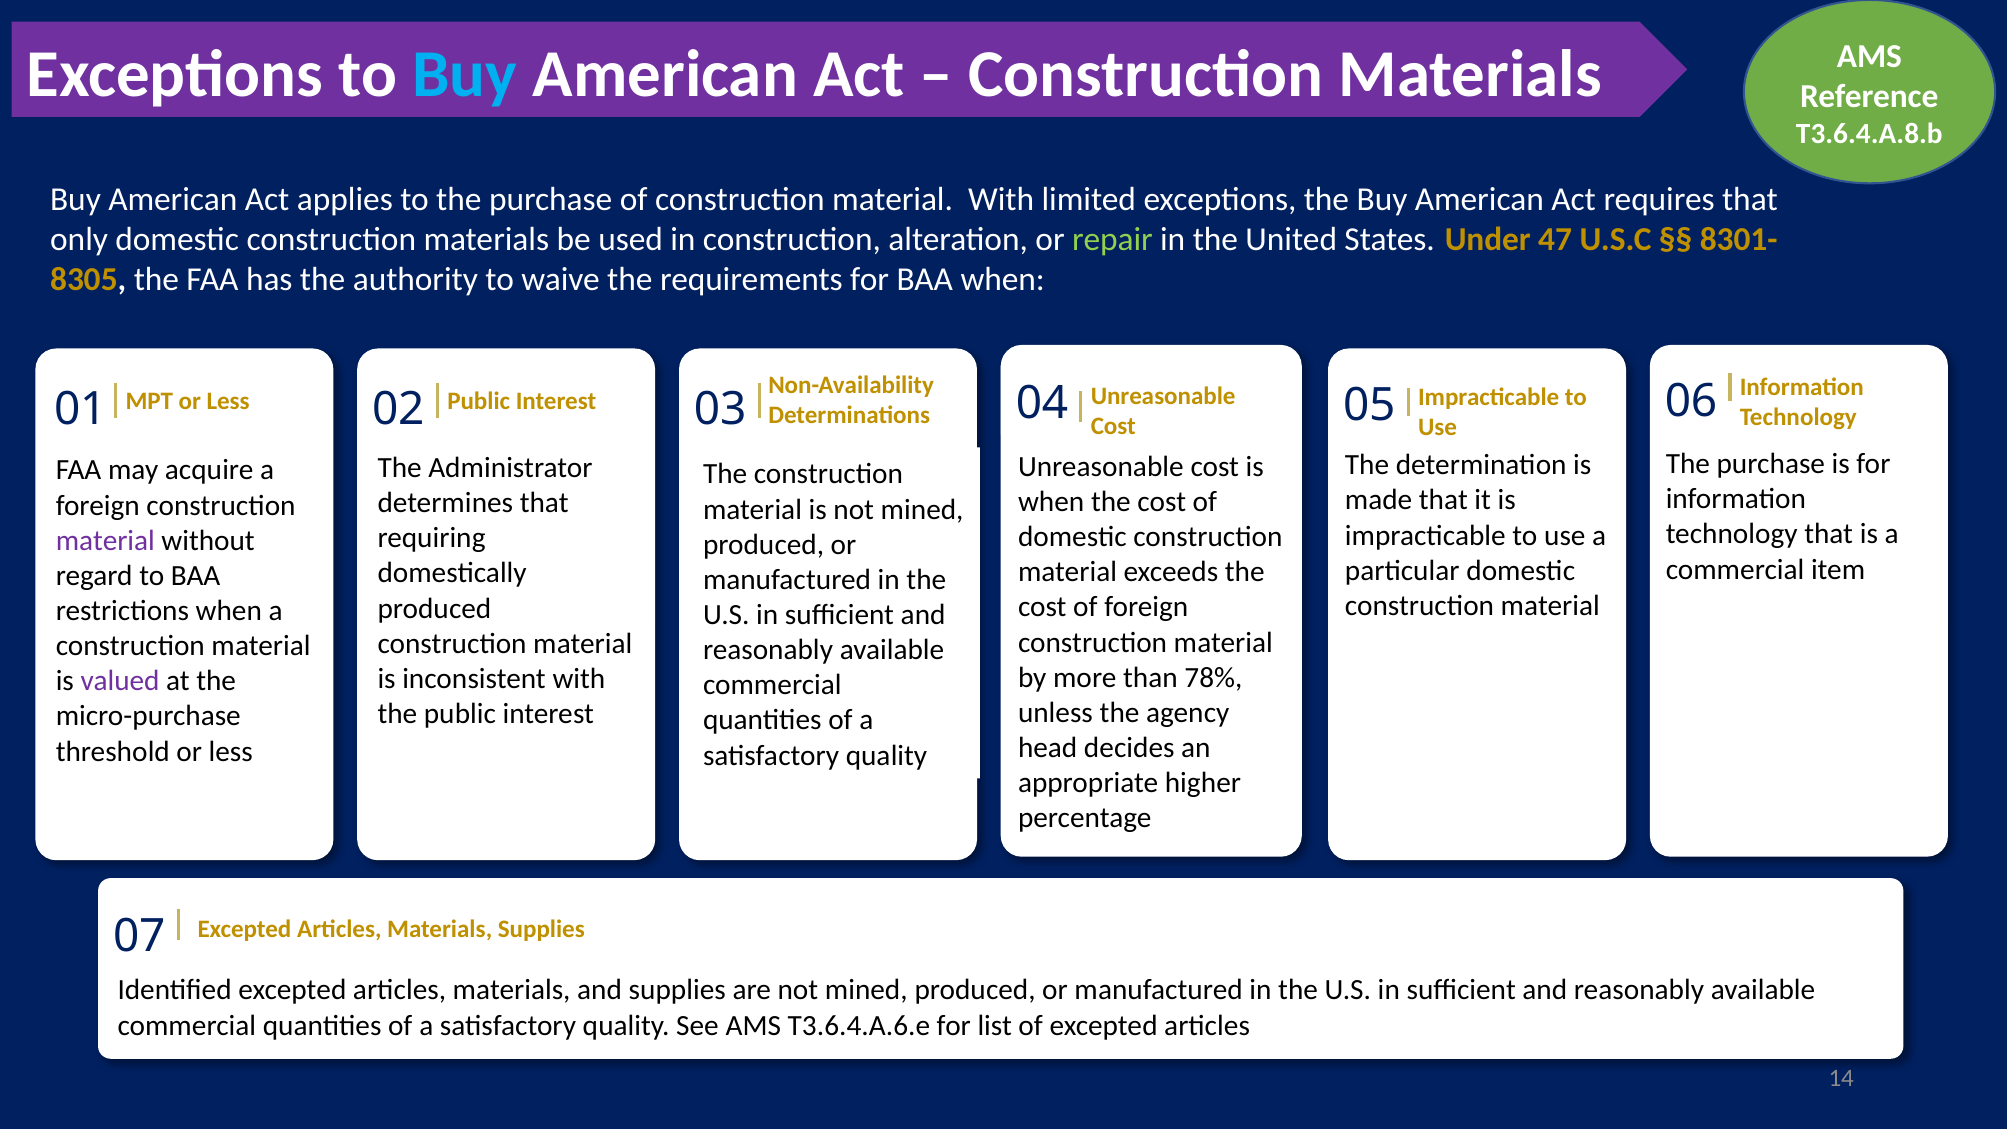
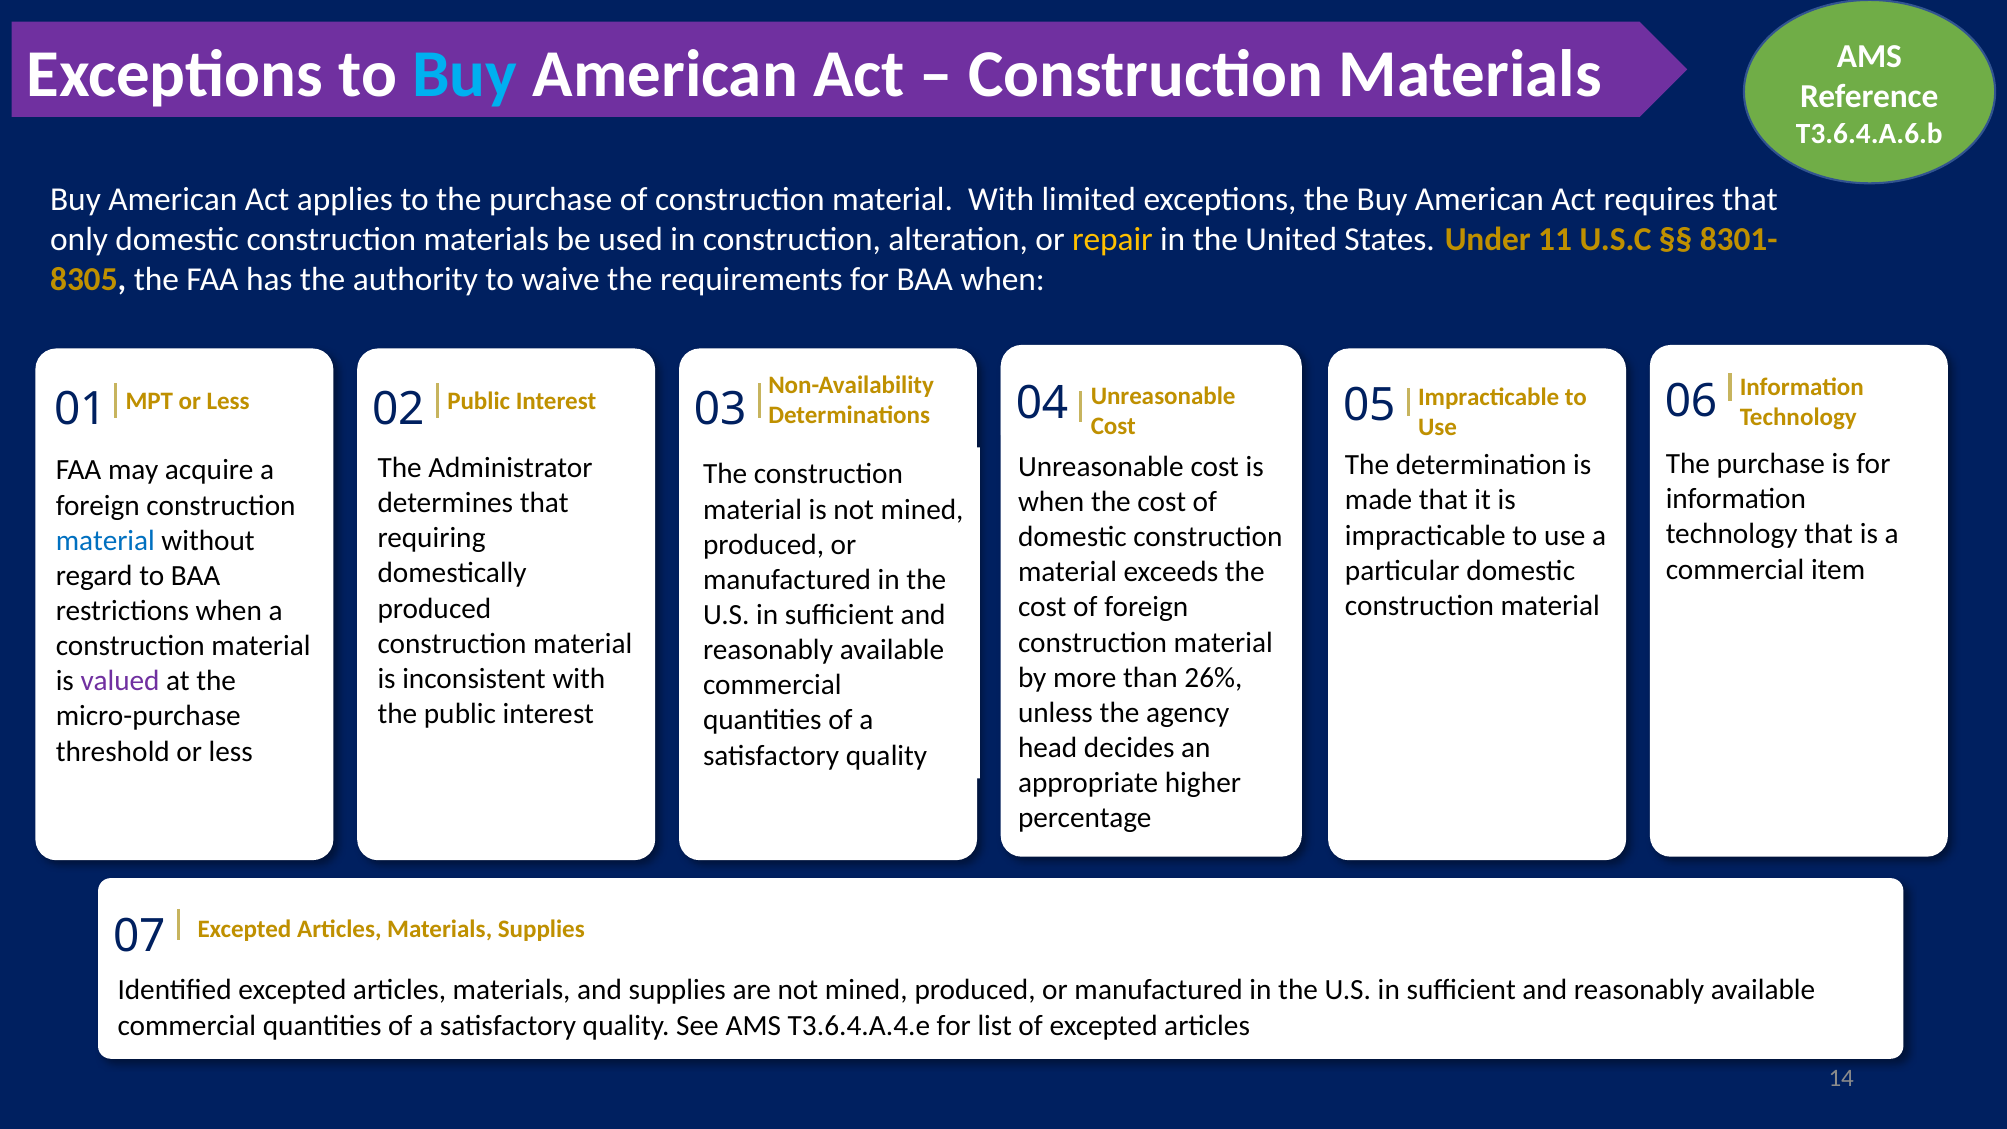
T3.6.4.A.8.b: T3.6.4.A.8.b -> T3.6.4.A.6.b (1869, 134)
repair colour: light green -> yellow (1112, 240)
47: 47 -> 11 (1555, 240)
material colour: purple -> blue (105, 541)
78%: 78% -> 26% (1213, 678)
T3.6.4.A.6.e: T3.6.4.A.6.e -> T3.6.4.A.4.e (859, 1025)
